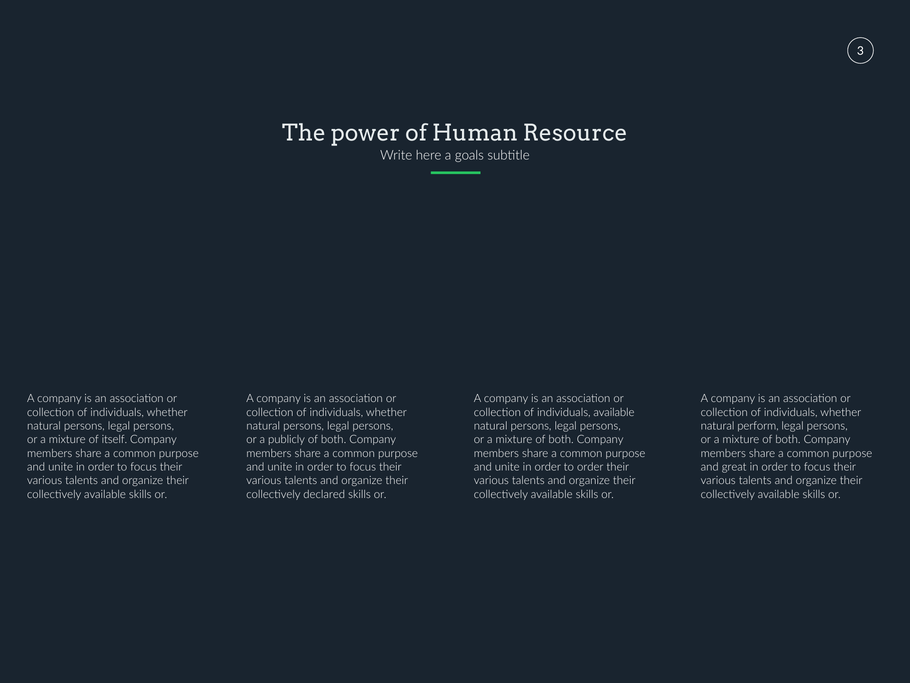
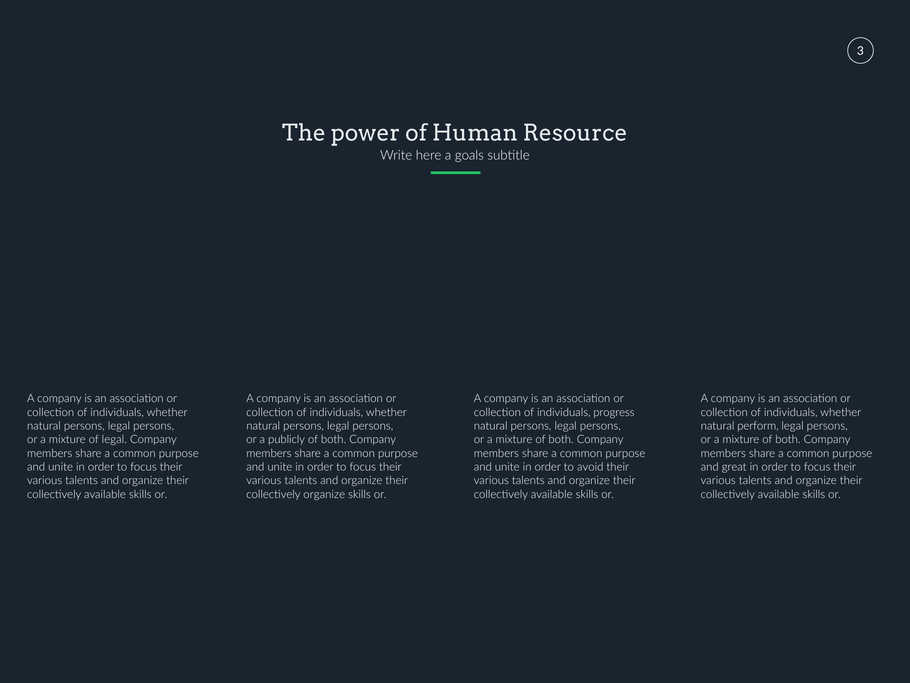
individuals available: available -> progress (614, 412)
of itself: itself -> legal (114, 439)
to order: order -> avoid (590, 467)
collectively declared: declared -> organize (324, 494)
